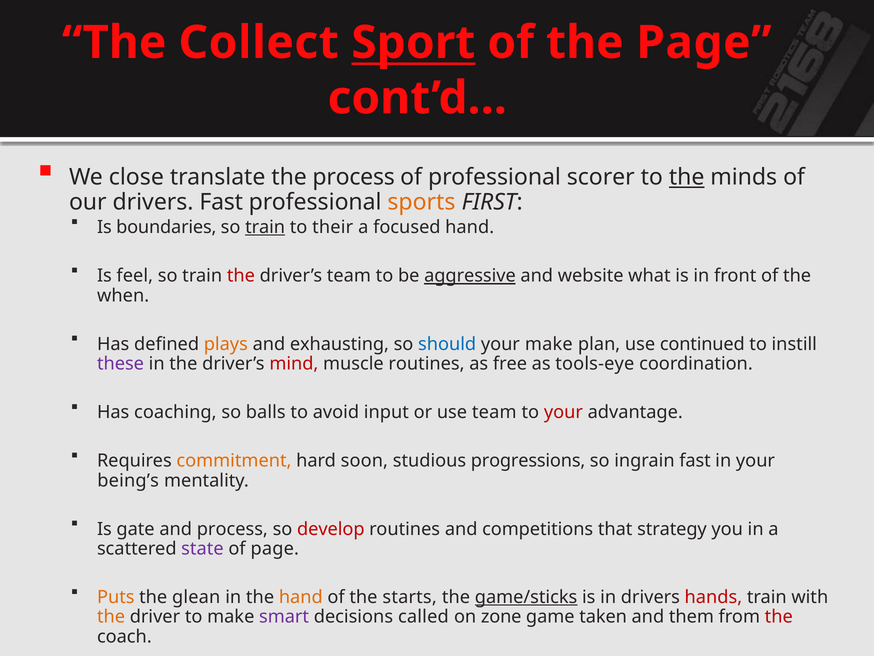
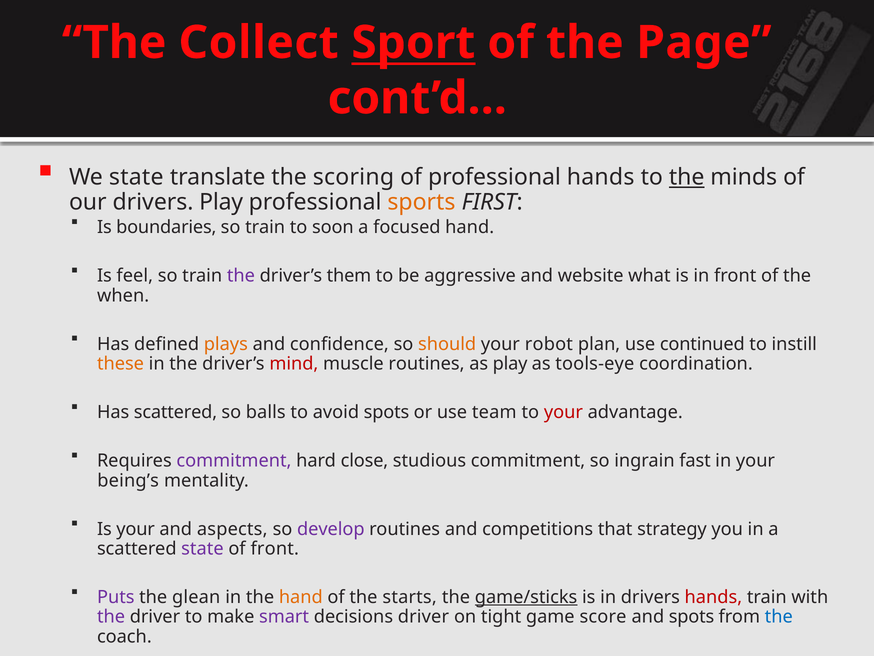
We close: close -> state (136, 177)
the process: process -> scoring (353, 177)
professional scorer: scorer -> hands (601, 177)
drivers Fast: Fast -> Play (221, 202)
train underline: present -> none (265, 227)
their: their -> soon (333, 227)
the colour: red -> purple (241, 276)
driver’s team: team -> them (349, 276)
aggressive underline: present -> none (470, 276)
exhausting: exhausting -> confidence (339, 344)
should colour: blue -> orange (447, 344)
your make: make -> robot (549, 344)
these colour: purple -> orange (120, 364)
as free: free -> play (510, 364)
Has coaching: coaching -> scattered (175, 412)
avoid input: input -> spots (386, 412)
commitment colour: orange -> purple (234, 460)
soon: soon -> close (364, 460)
studious progressions: progressions -> commitment (528, 460)
Is gate: gate -> your (136, 529)
and process: process -> aspects (232, 529)
develop colour: red -> purple (331, 529)
of page: page -> front (275, 548)
Puts colour: orange -> purple (116, 597)
the colour: orange -> purple (111, 616)
decisions called: called -> driver (423, 616)
zone: zone -> tight (501, 616)
taken: taken -> score (603, 616)
and them: them -> spots (692, 616)
the colour: red -> blue (779, 616)
